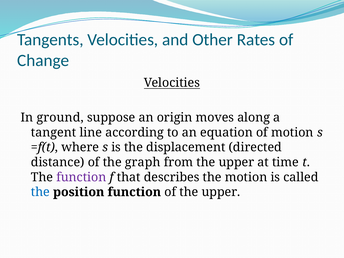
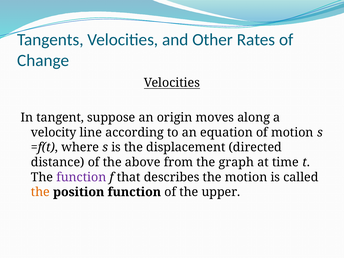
ground: ground -> tangent (60, 118)
tangent: tangent -> velocity (54, 132)
graph: graph -> above (143, 162)
from the upper: upper -> graph (236, 162)
the colour: blue -> orange (40, 192)
